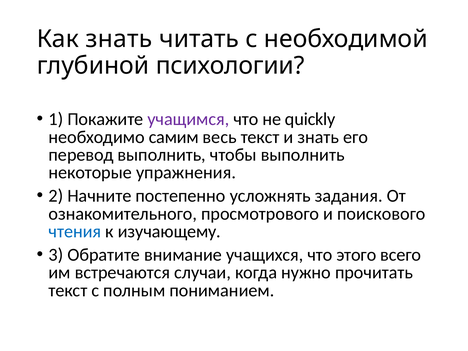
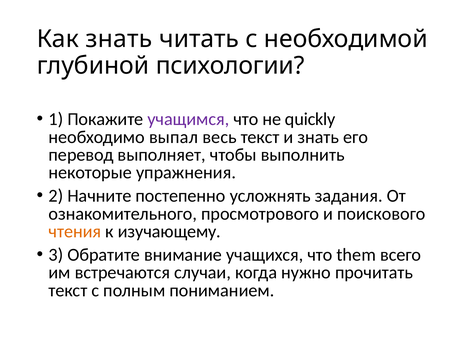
самим: самим -> выпал (174, 137)
перевод выполнить: выполнить -> выполняет (162, 155)
чтения colour: blue -> orange (75, 231)
этого: этого -> them (356, 255)
